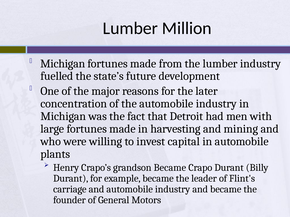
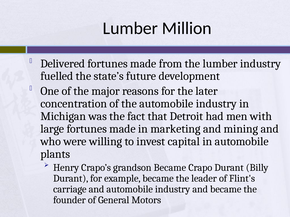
Michigan: Michigan -> Delivered (63, 64)
harvesting: harvesting -> marketing (175, 129)
